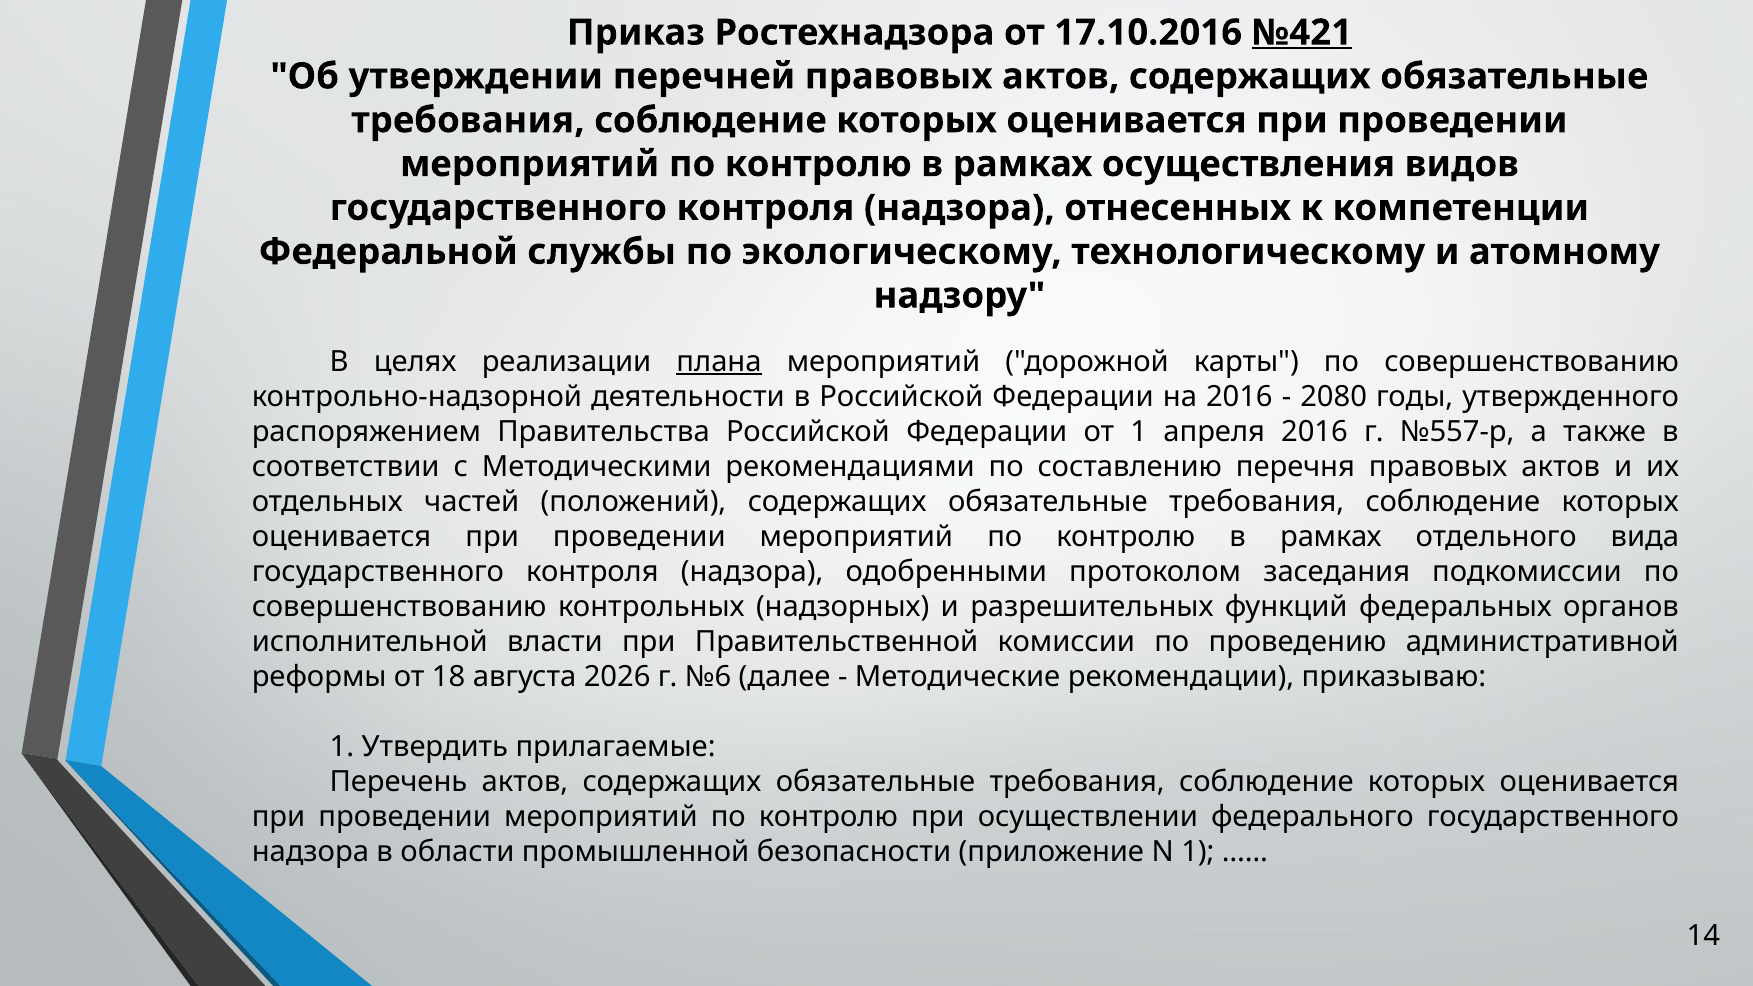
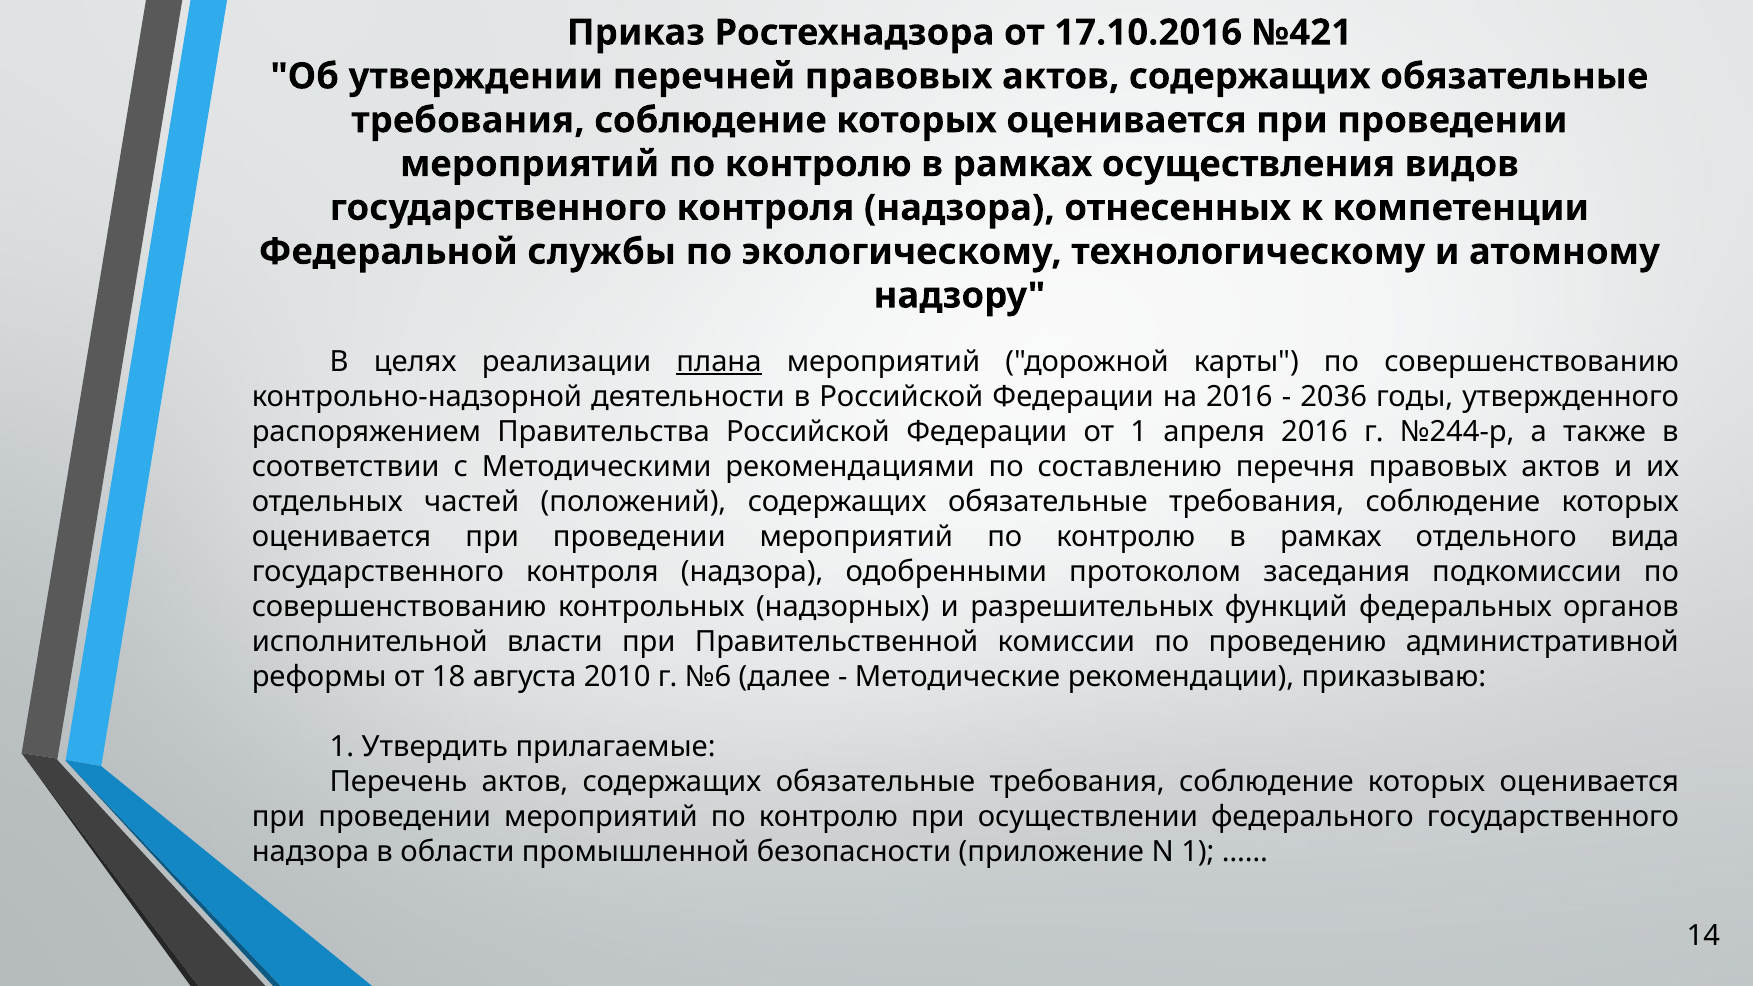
№421 underline: present -> none (1302, 33)
2080: 2080 -> 2036 (1334, 397)
№557-р: №557-р -> №244-р (1457, 432)
2026: 2026 -> 2010 (617, 677)
